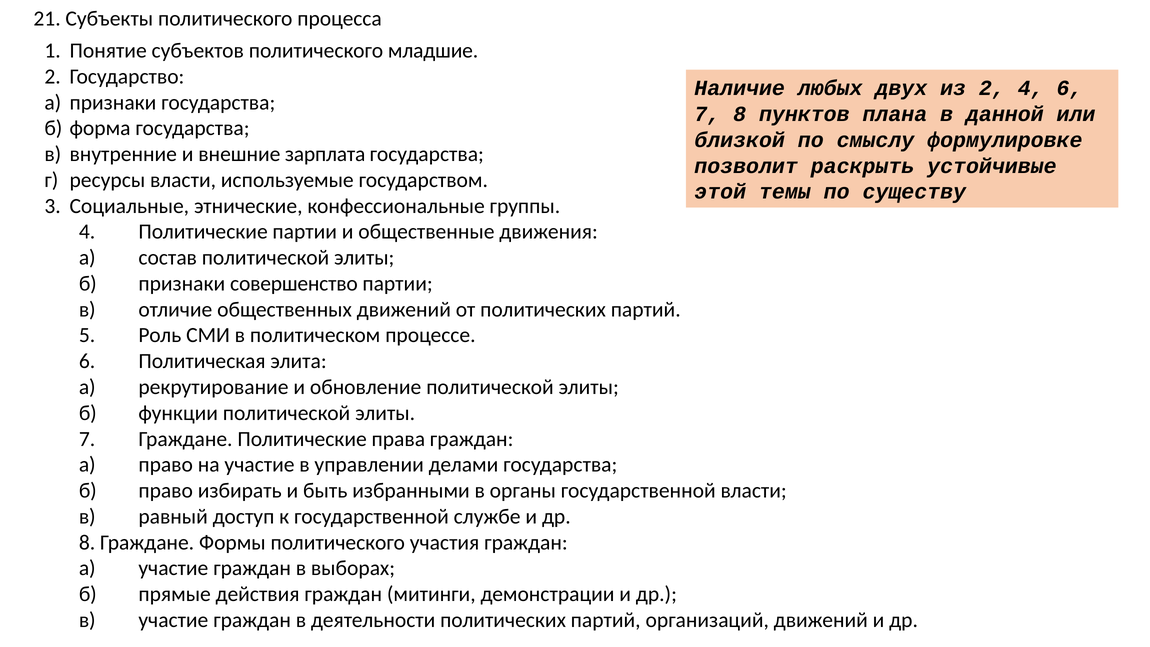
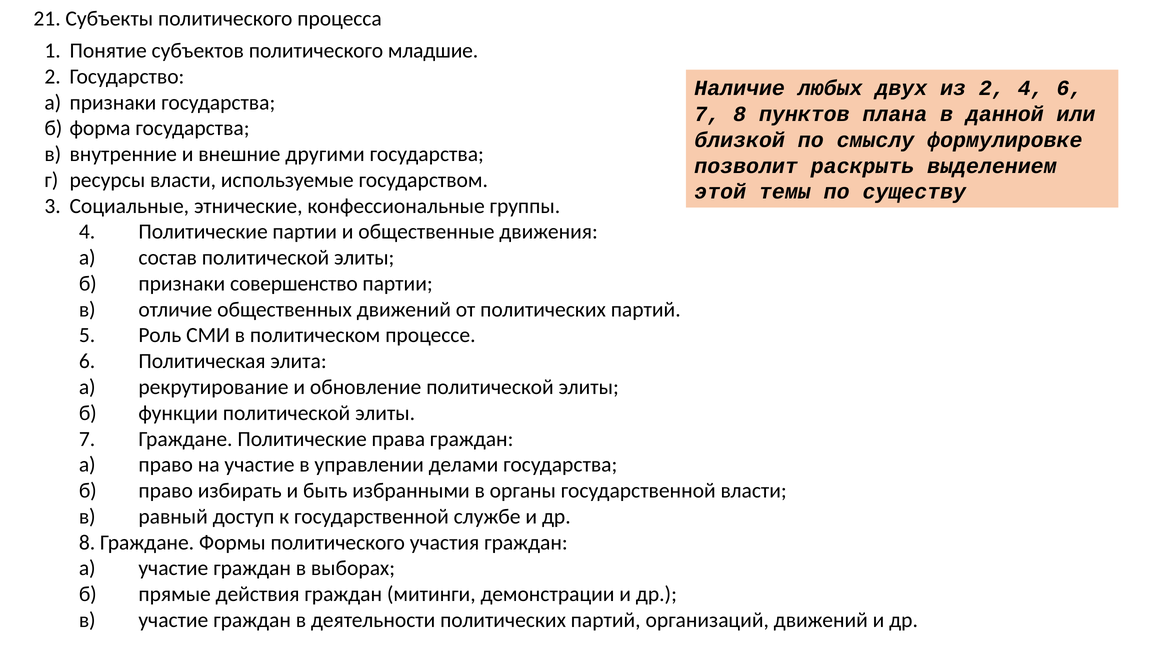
зарплата: зарплата -> другими (325, 154)
устойчивые: устойчивые -> выделением (992, 166)
